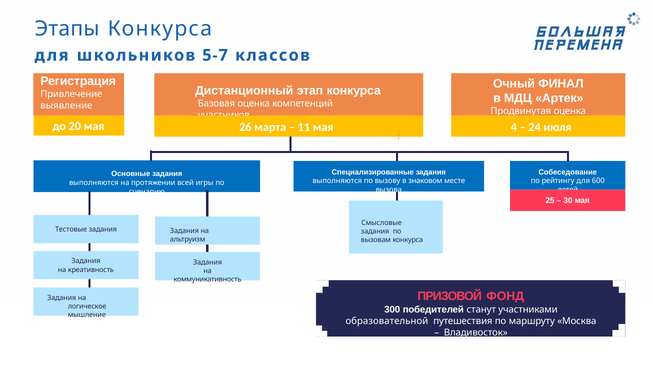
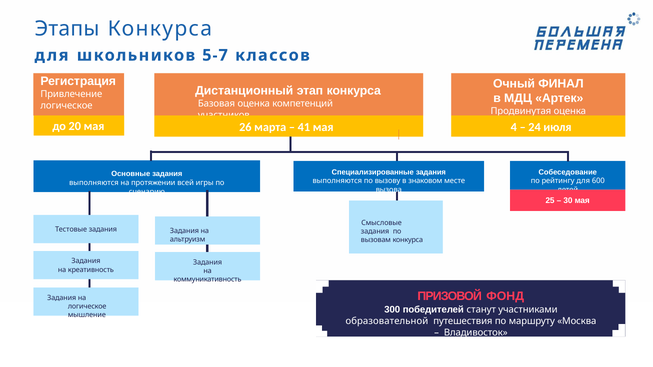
выявление: выявление -> логическое (67, 106)
11: 11 -> 41 (304, 128)
